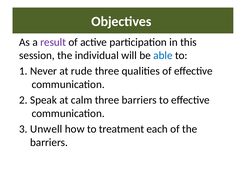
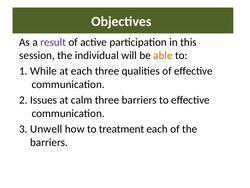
able colour: blue -> orange (163, 55)
Never: Never -> While (43, 71)
at rude: rude -> each (82, 71)
Speak: Speak -> Issues (44, 100)
